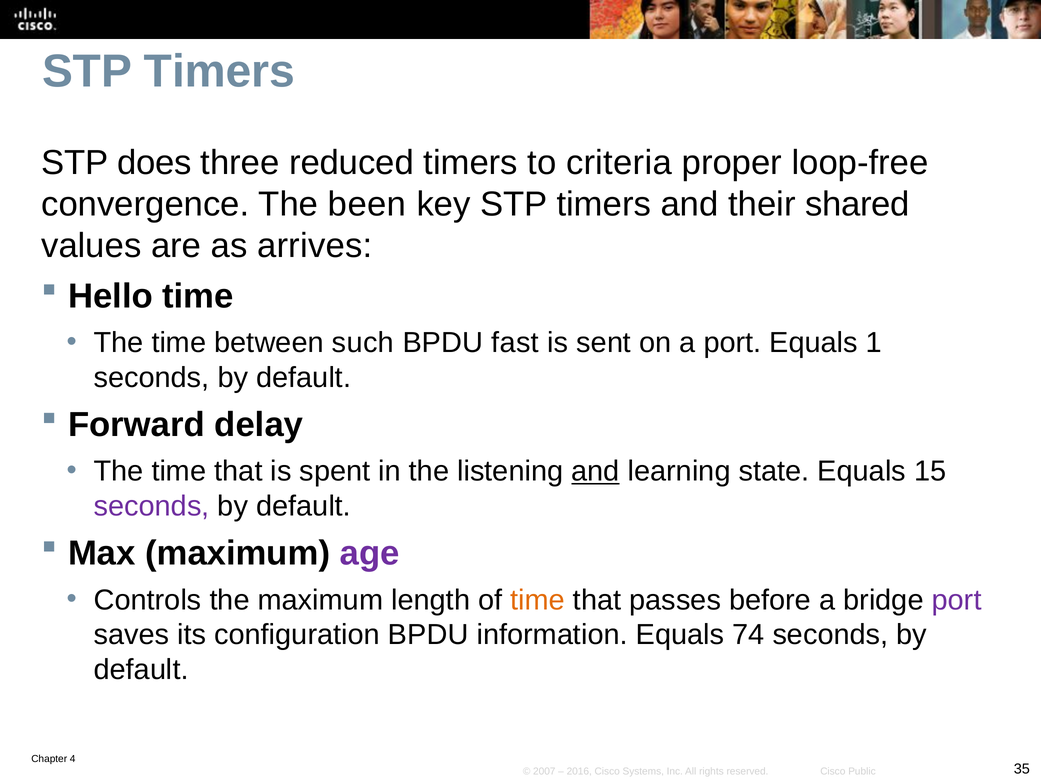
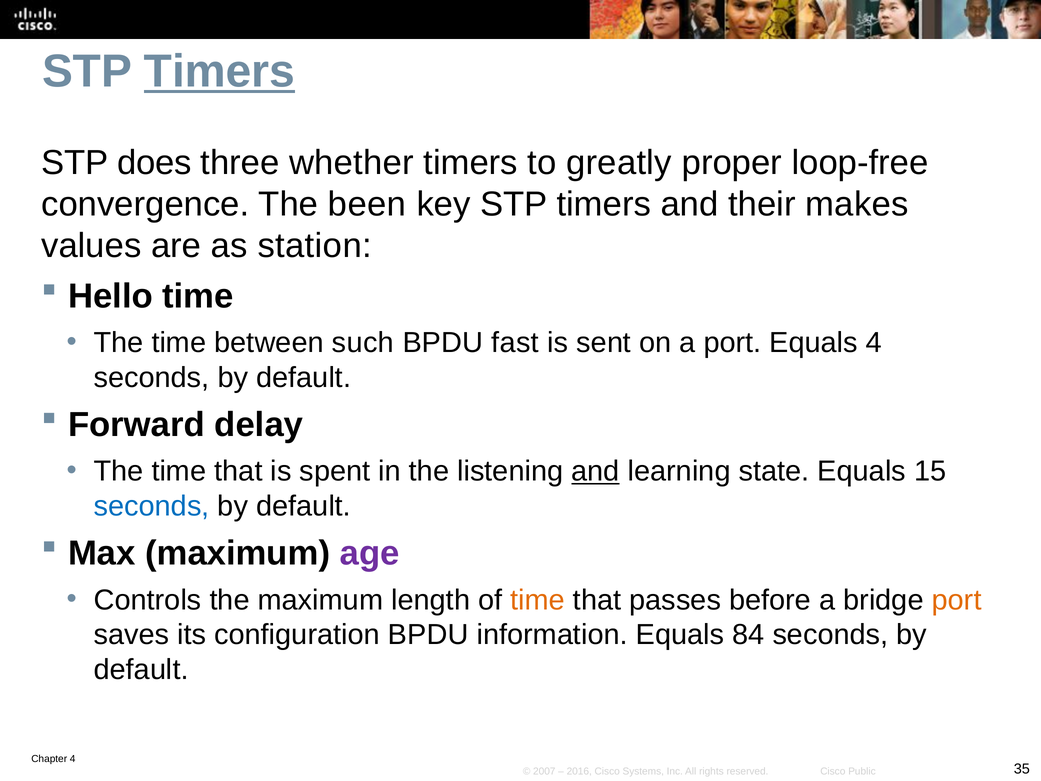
Timers underline: none -> present (219, 71)
reduced: reduced -> whether (351, 163)
criteria: criteria -> greatly (619, 163)
shared: shared -> makes (857, 204)
arrives: arrives -> station (315, 246)
Equals 1: 1 -> 4 (874, 343)
seconds colour: purple -> blue (152, 506)
port colour: purple -> orange (957, 600)
74: 74 -> 84 (748, 635)
